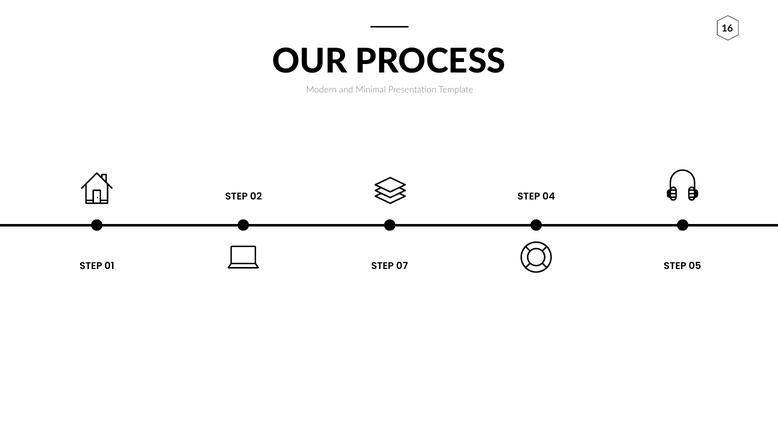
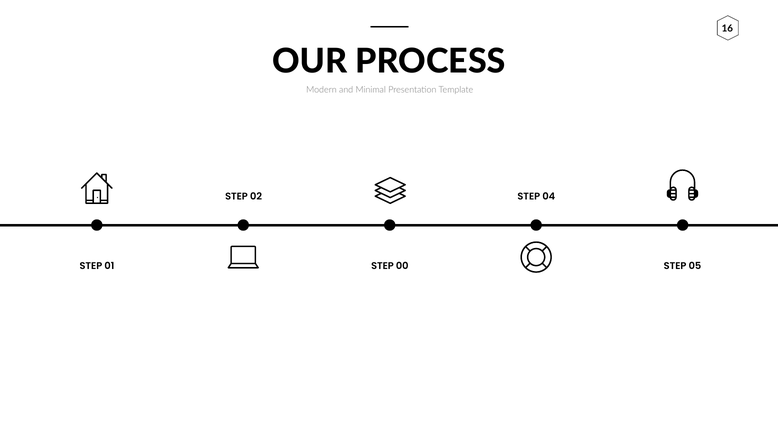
07: 07 -> 00 (402, 266)
